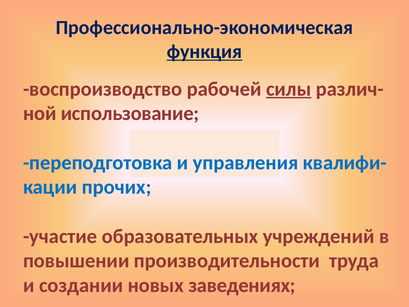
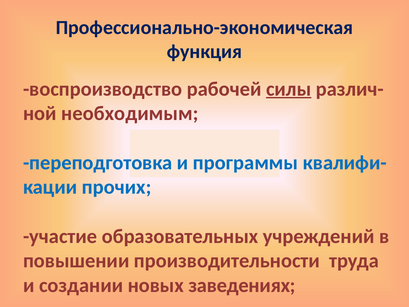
функция underline: present -> none (205, 52)
использование: использование -> необходимым (130, 113)
управления: управления -> программы (246, 163)
